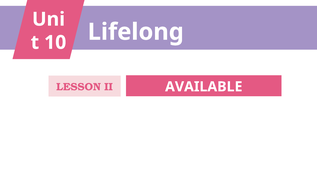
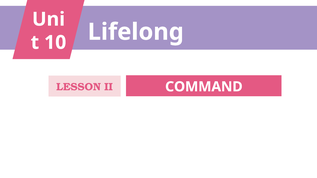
AVAILABLE: AVAILABLE -> COMMAND (204, 87)
